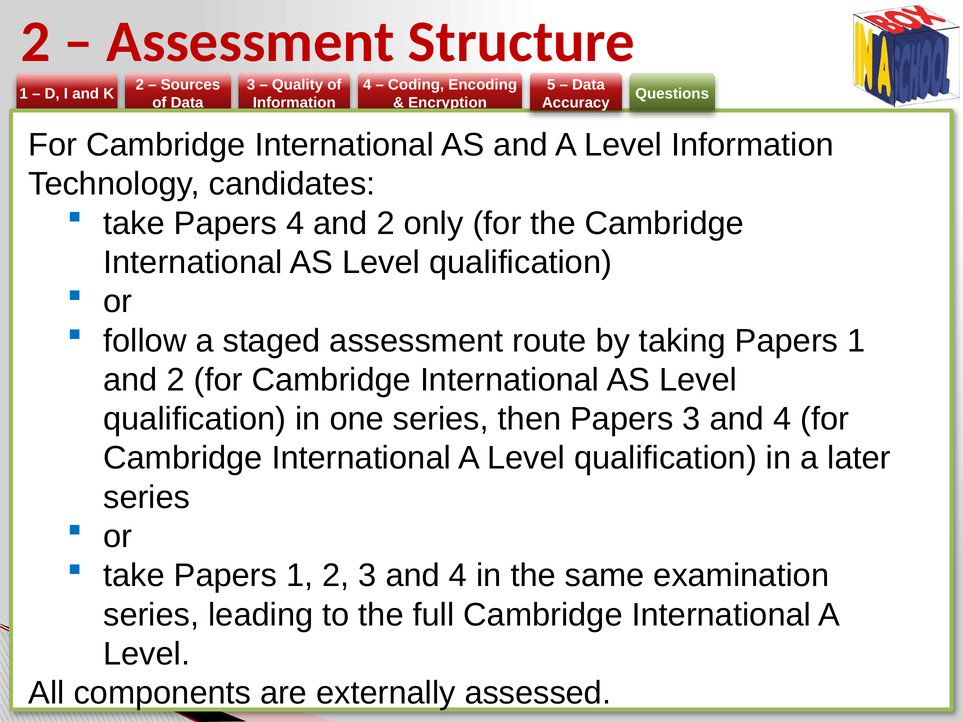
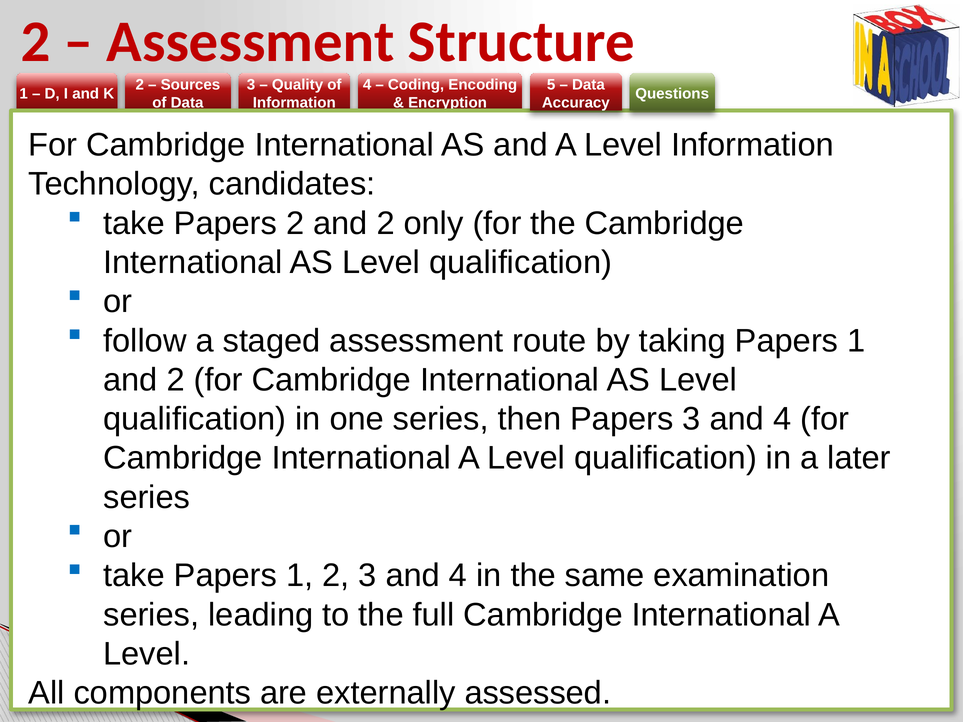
Papers 4: 4 -> 2 (295, 223)
